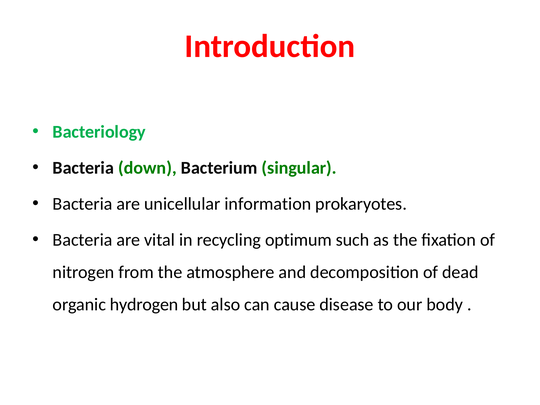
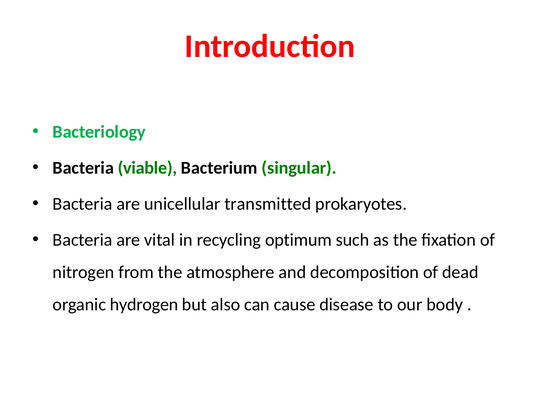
down: down -> viable (147, 168)
information: information -> transmitted (268, 204)
